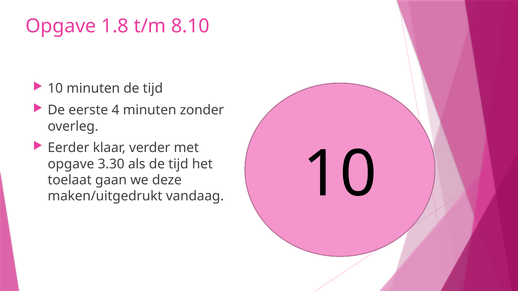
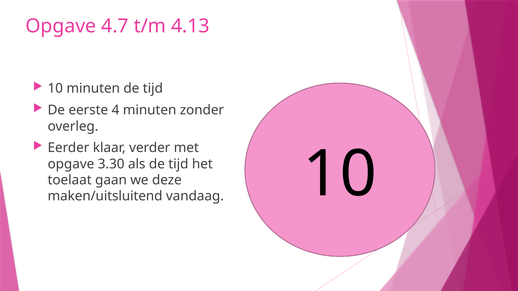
1.8: 1.8 -> 4.7 (115, 26)
8.10: 8.10 -> 4.13 (190, 26)
maken/uitgedrukt: maken/uitgedrukt -> maken/uitsluitend (105, 196)
